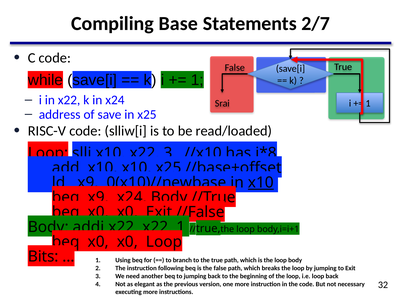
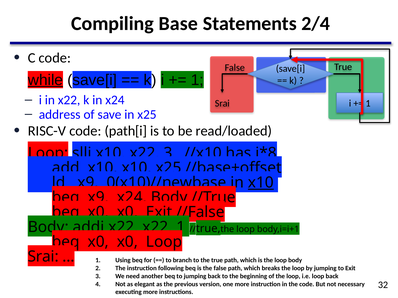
2/7: 2/7 -> 2/4 (316, 24)
while underline: none -> present (45, 80)
slliw[i: slliw[i -> path[i (126, 131)
Bits: Bits -> Srai (43, 257)
